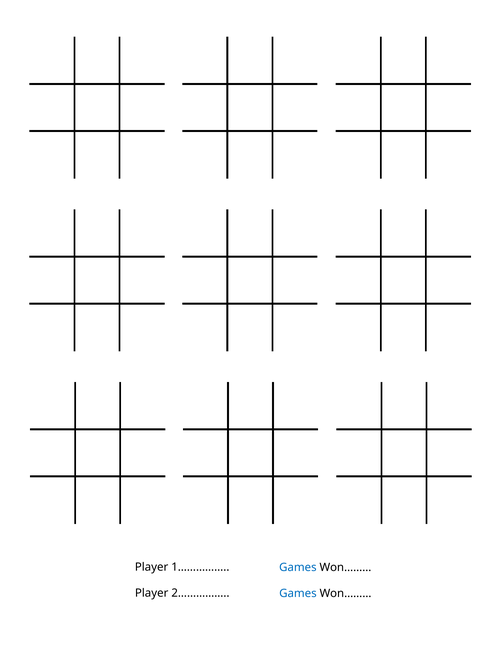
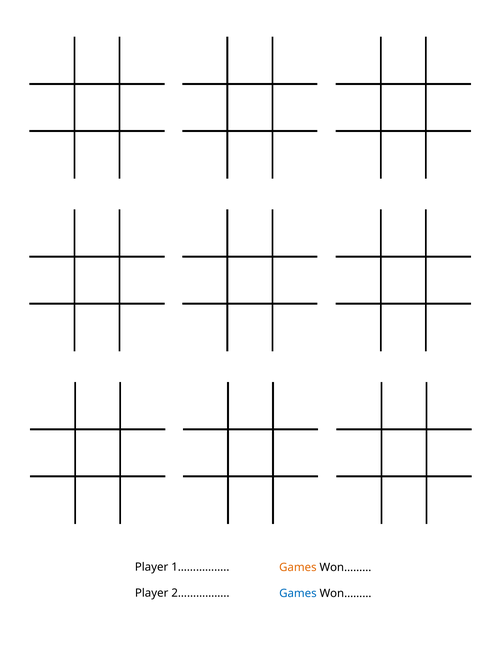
Games colour: blue -> orange (298, 568)
